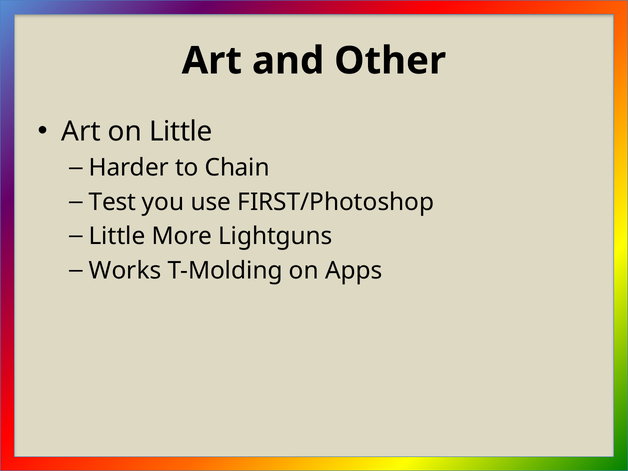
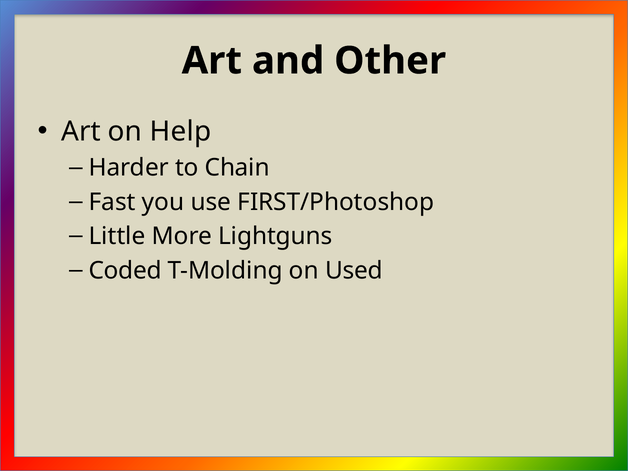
on Little: Little -> Help (181, 132)
Test: Test -> Fast (112, 202)
Works: Works -> Coded (125, 270)
Apps: Apps -> Used (354, 270)
